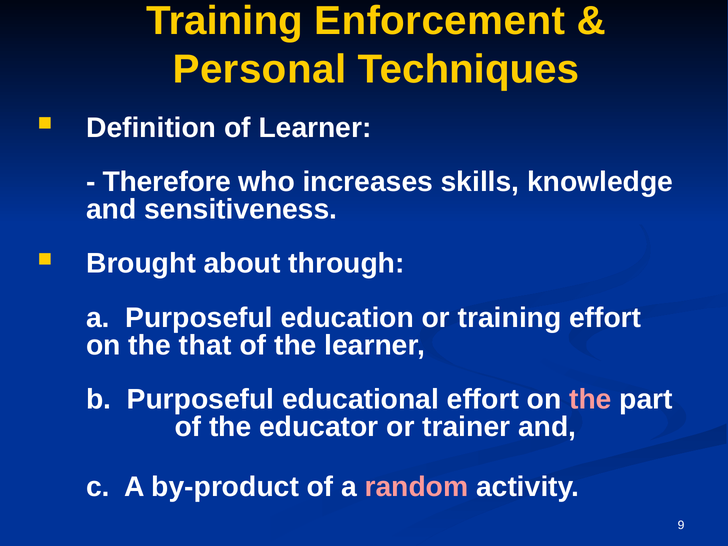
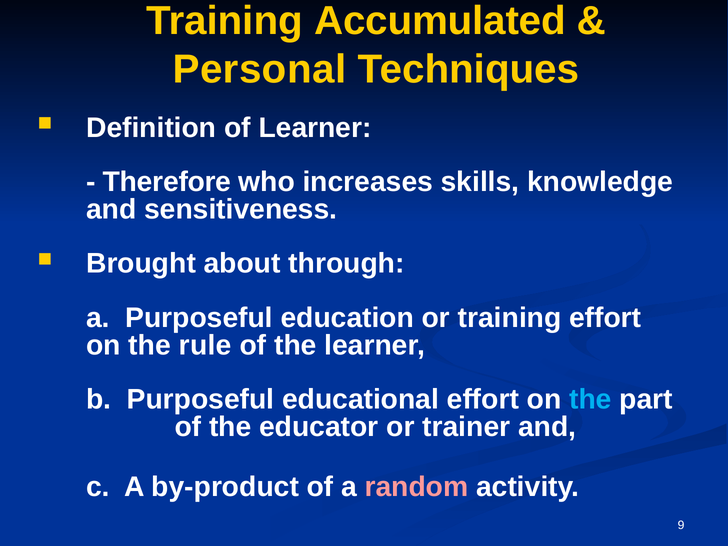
Enforcement: Enforcement -> Accumulated (440, 21)
that: that -> rule (205, 345)
the colour: pink -> light blue (590, 400)
